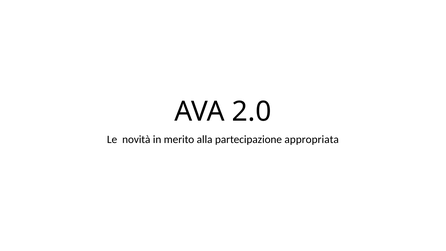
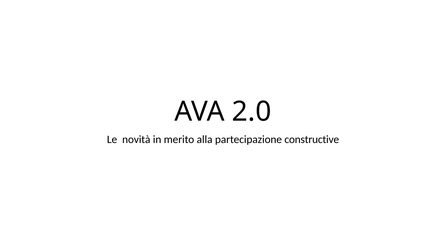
appropriata: appropriata -> constructive (312, 139)
